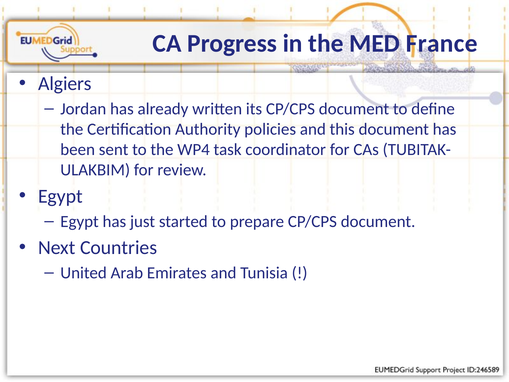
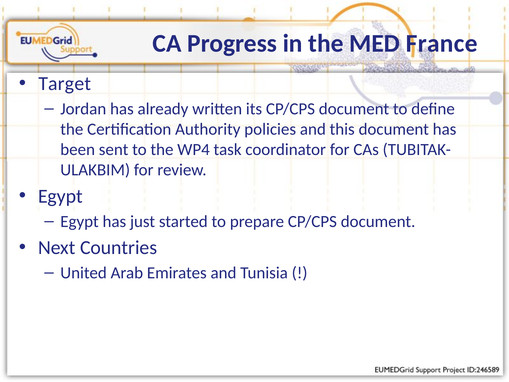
Algiers: Algiers -> Target (65, 84)
